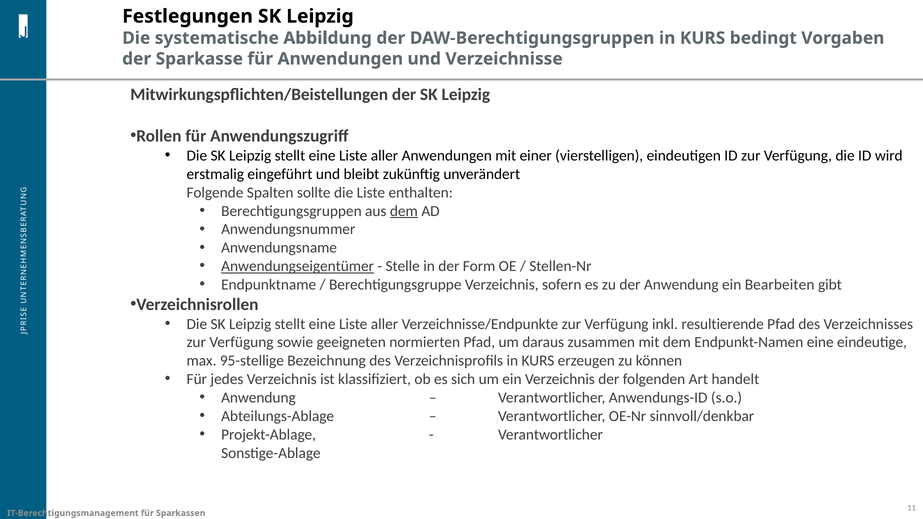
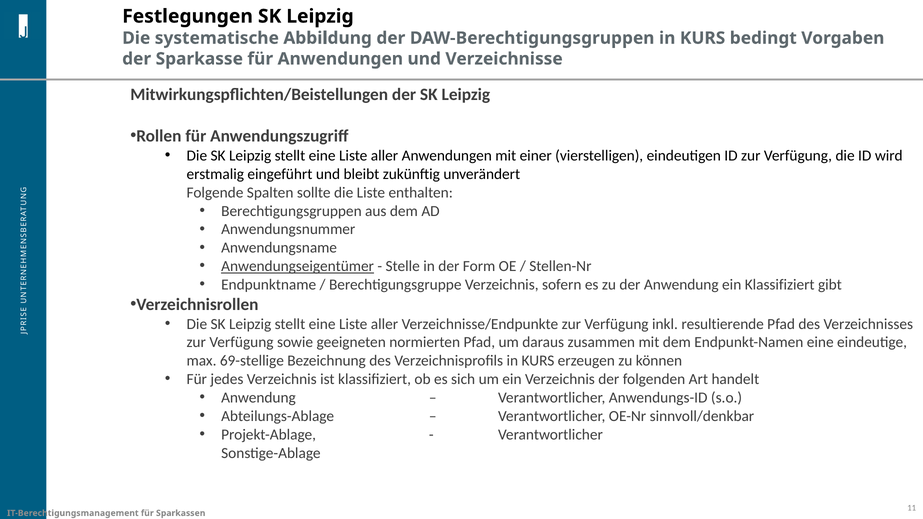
dem underline: present -> none (404, 211)
ein Bearbeiten: Bearbeiten -> Klassifiziert (780, 285)
95-stellige: 95-stellige -> 69-stellige (252, 361)
